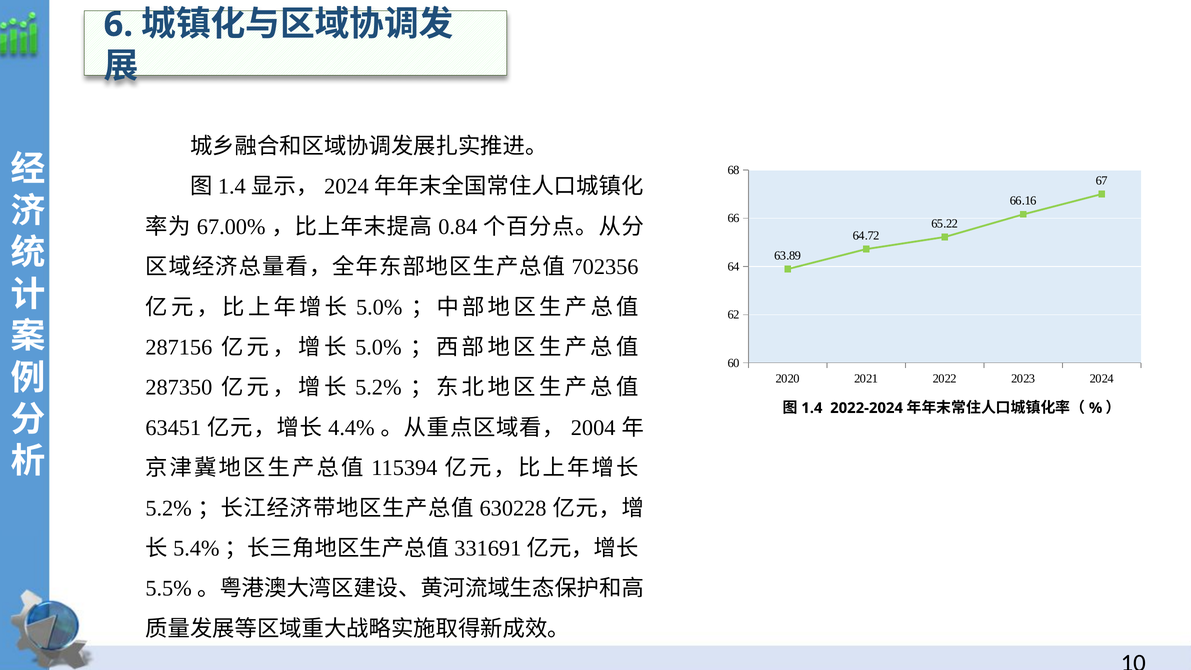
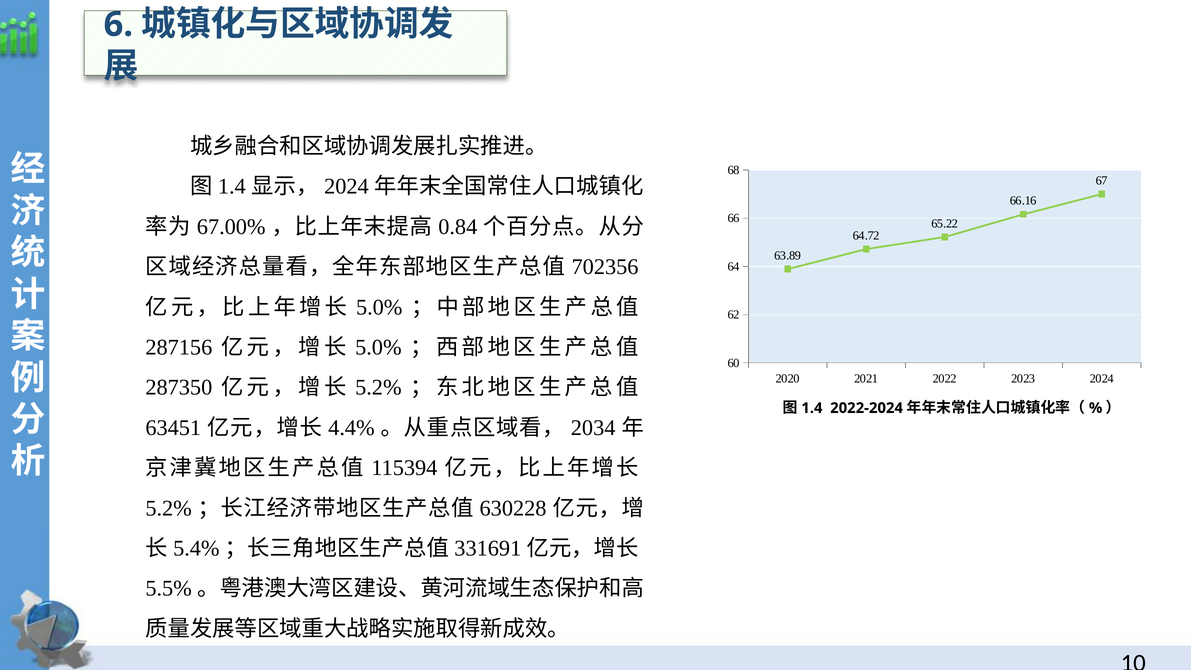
2004: 2004 -> 2034 (593, 428)
